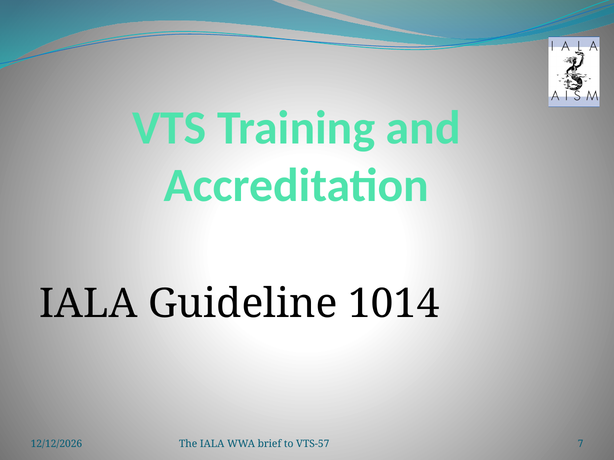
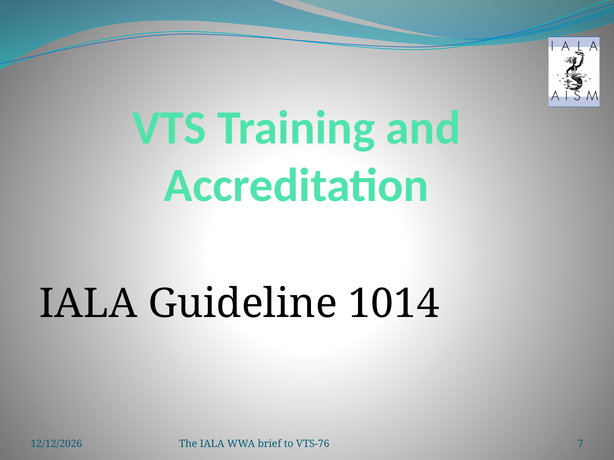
VTS-57: VTS-57 -> VTS-76 (313, 444)
